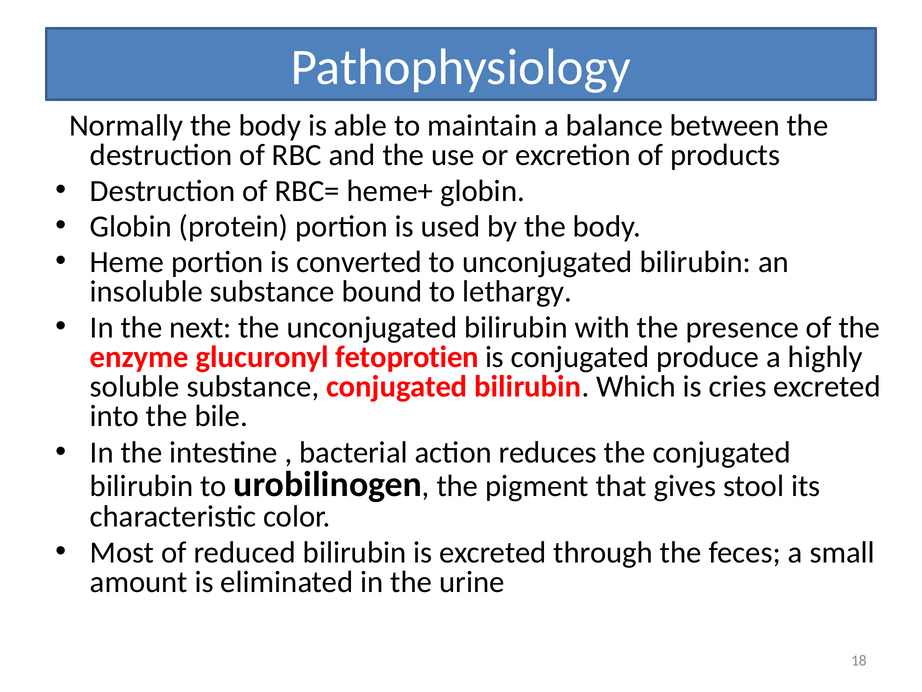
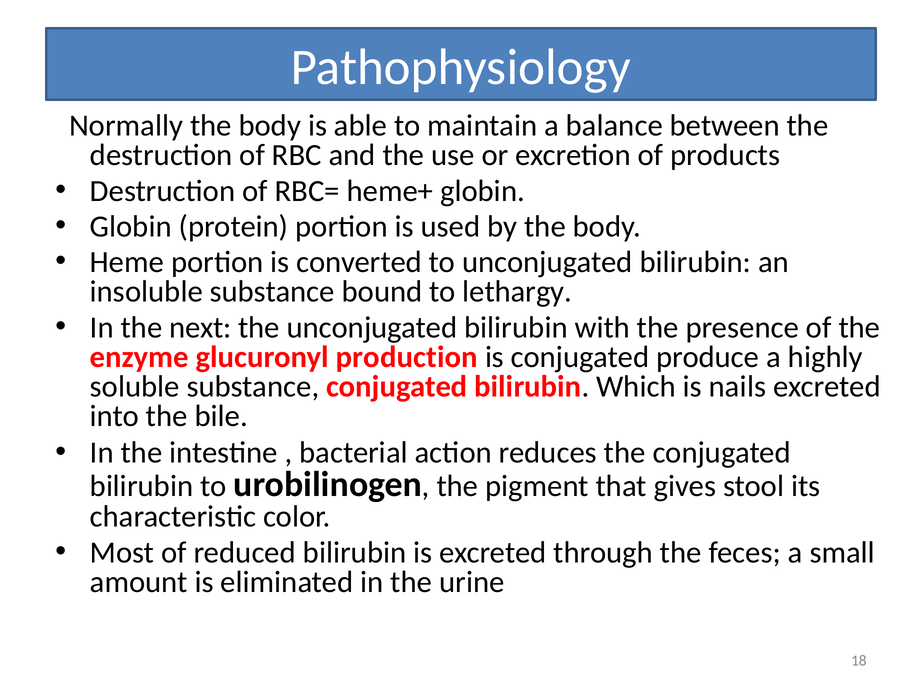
fetoprotien: fetoprotien -> production (407, 357)
cries: cries -> nails (737, 386)
